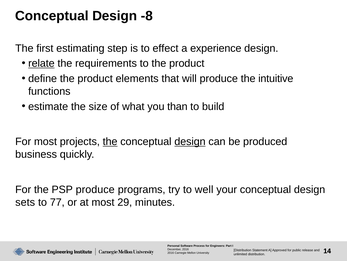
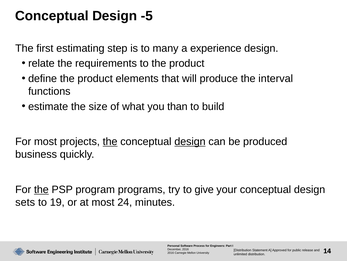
-8: -8 -> -5 (147, 16)
effect: effect -> many (166, 48)
relate underline: present -> none (41, 63)
intuitive: intuitive -> interval (276, 78)
the underline: none -> present (41, 189)
PSP produce: produce -> program (95, 189)
well: well -> give (204, 189)
77: 77 -> 19 (57, 202)
29: 29 -> 24 (125, 202)
